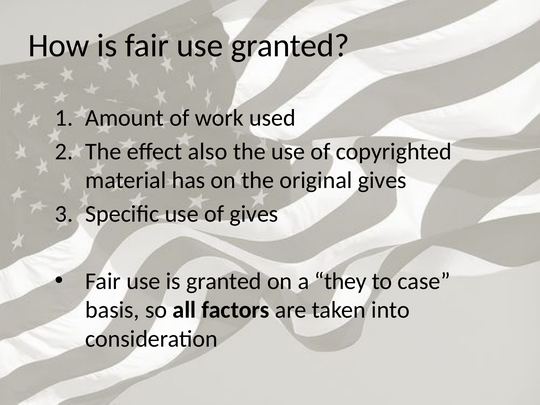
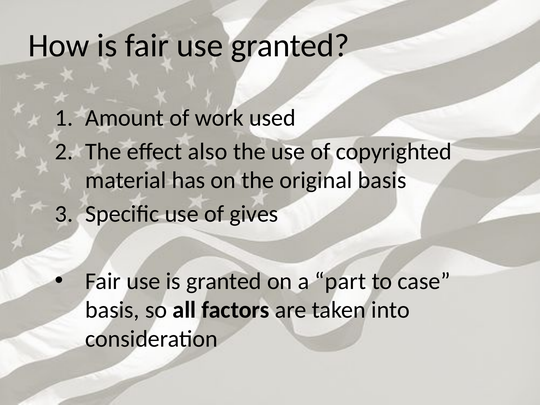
original gives: gives -> basis (382, 180)
they: they -> part (340, 281)
